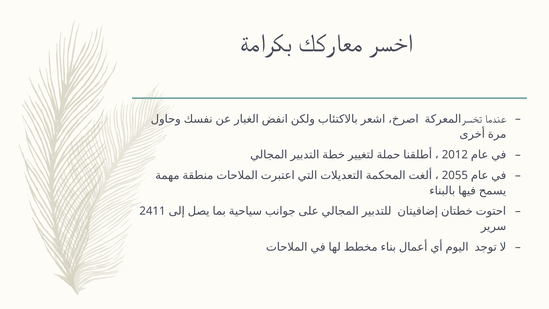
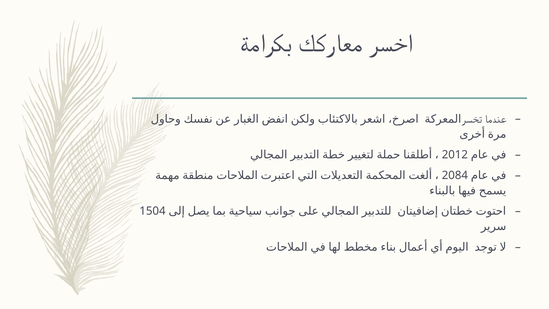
2055: 2055 -> 2084 (455, 175)
2411: 2411 -> 1504 (152, 211)
